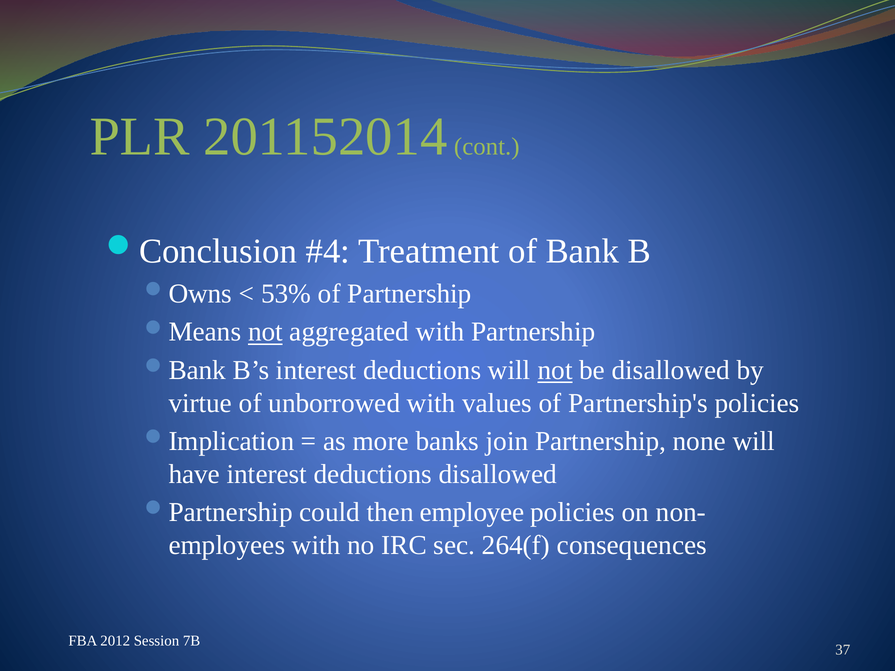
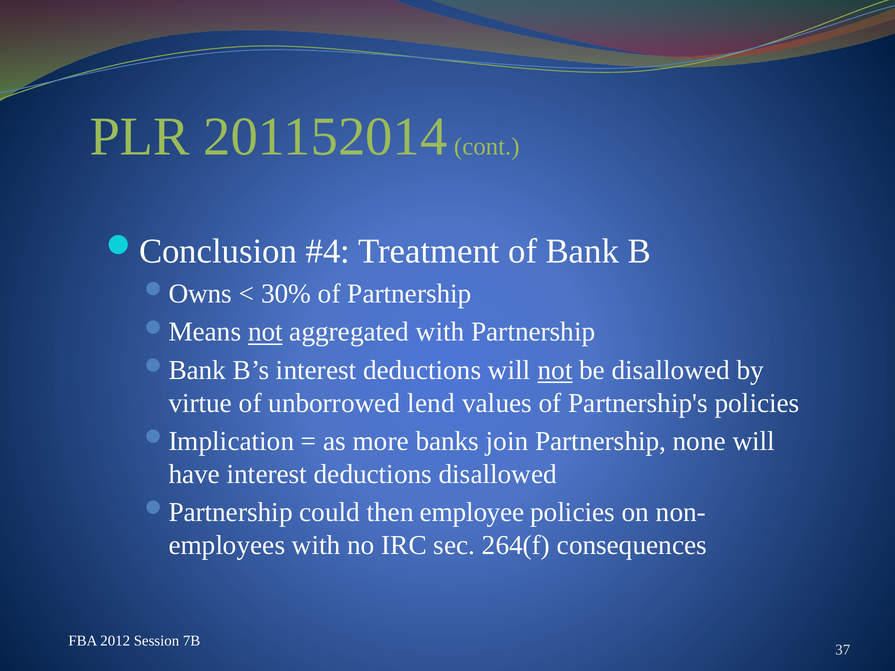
53%: 53% -> 30% (286, 294)
unborrowed with: with -> lend (431, 403)
